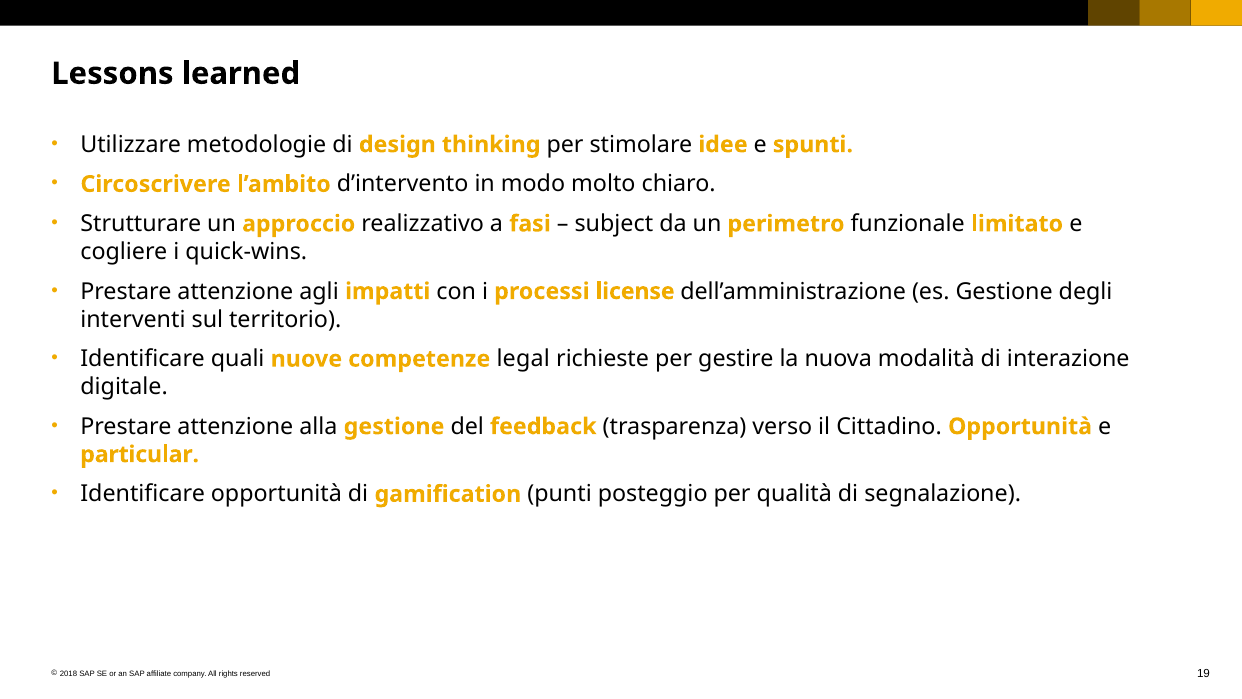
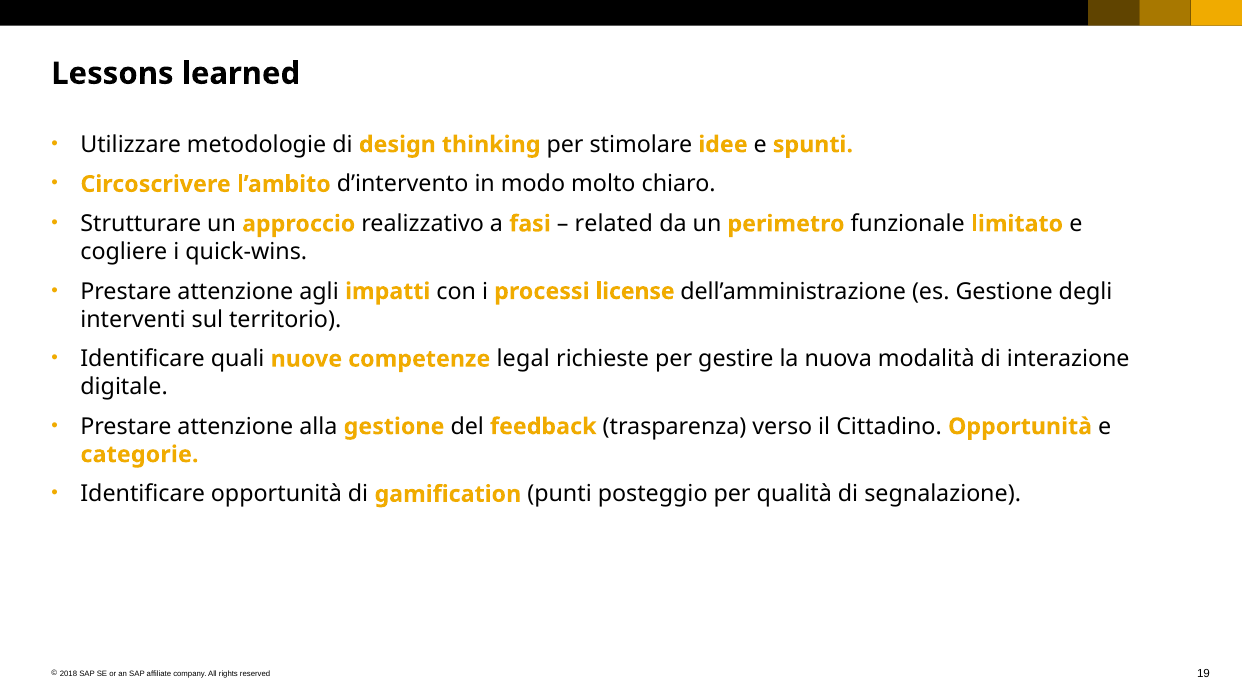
subject: subject -> related (614, 224)
particular: particular -> categorie (139, 454)
